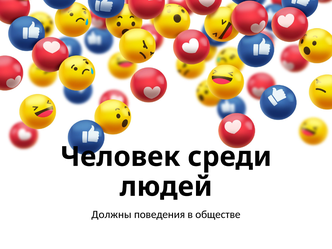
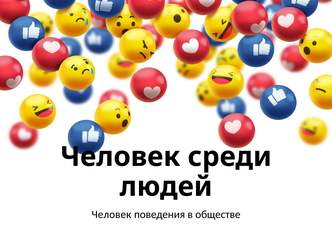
Должны: Должны -> Человек (111, 214)
